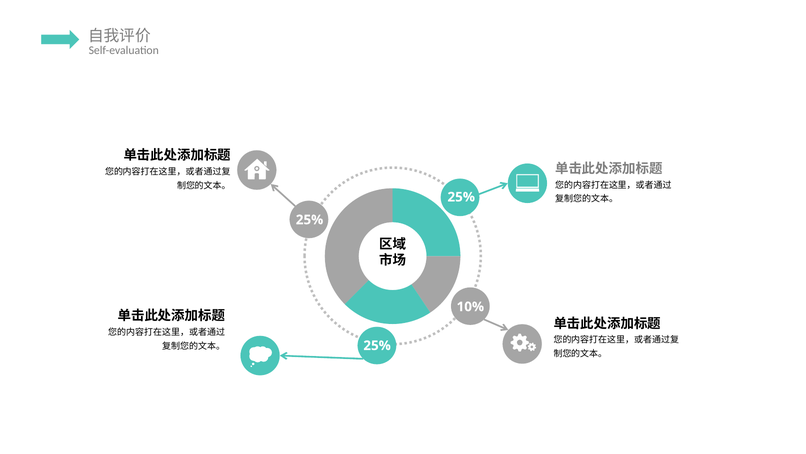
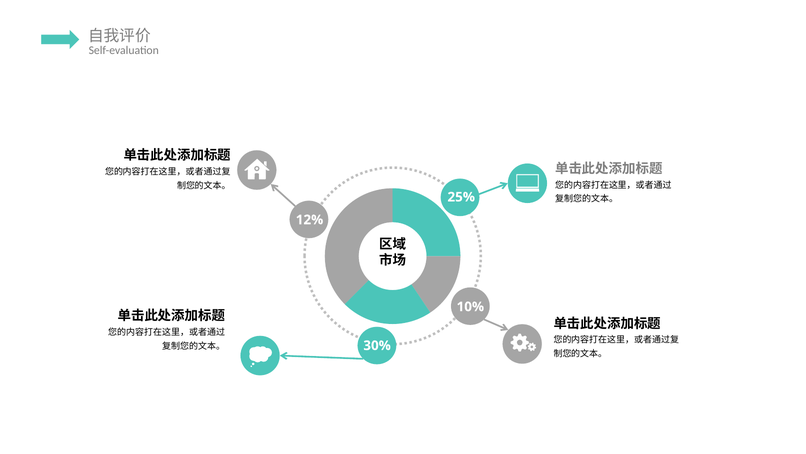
25%: 25% -> 12% (310, 220)
25%: 25% -> 30% (377, 345)
